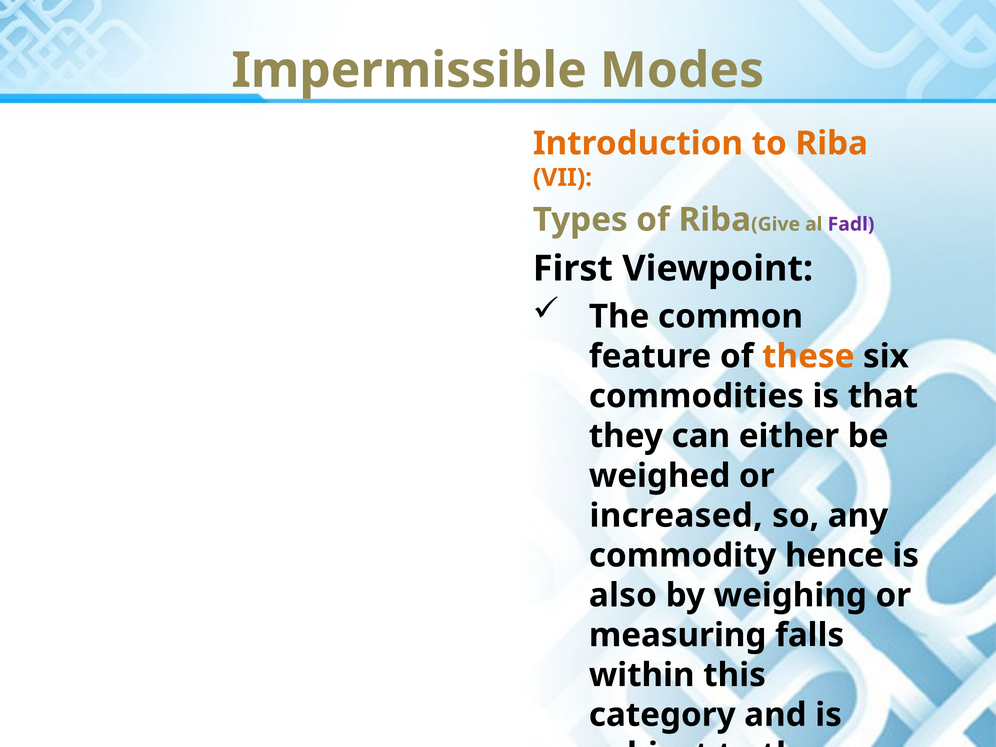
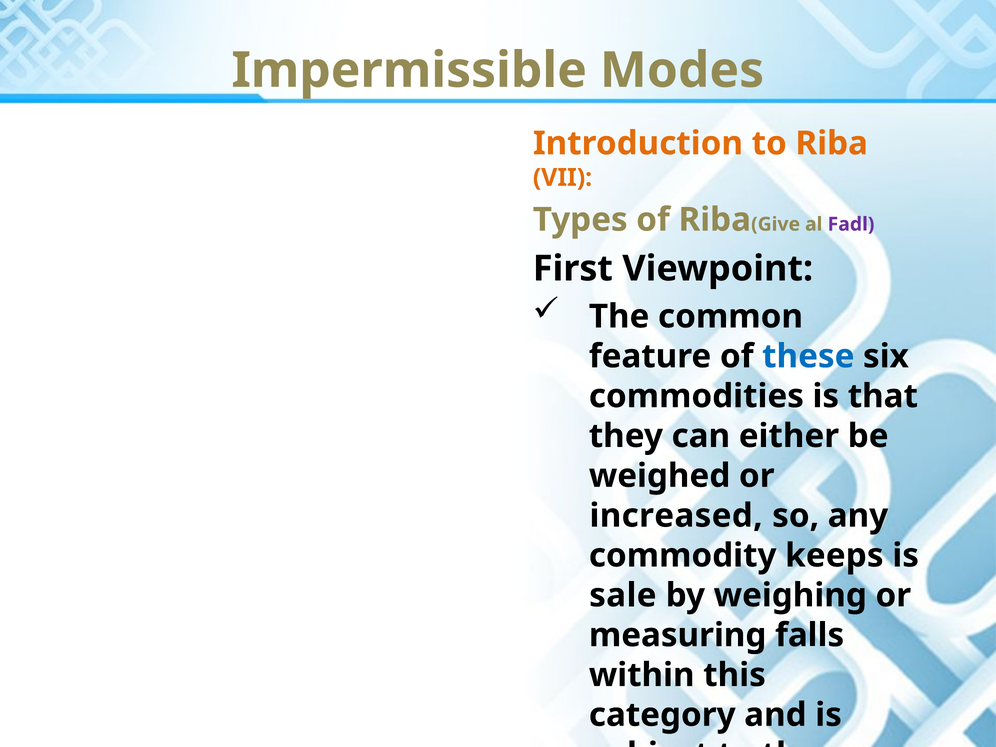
these colour: orange -> blue (808, 356)
hence: hence -> keeps (834, 556)
also: also -> sale (623, 595)
